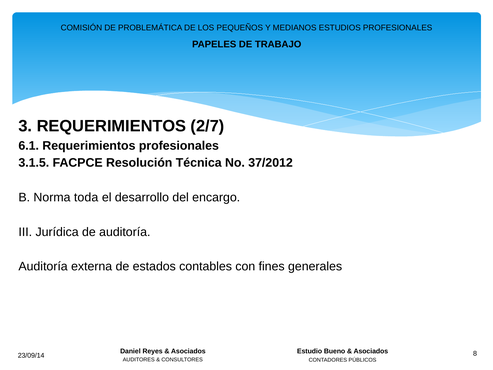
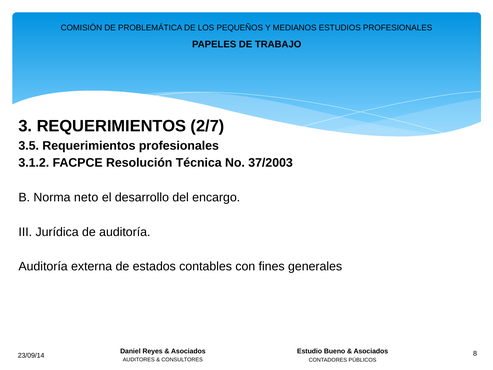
6.1: 6.1 -> 3.5 (29, 146)
3.1.5: 3.1.5 -> 3.1.2 (34, 163)
37/2012: 37/2012 -> 37/2003 (271, 163)
toda: toda -> neto (86, 197)
